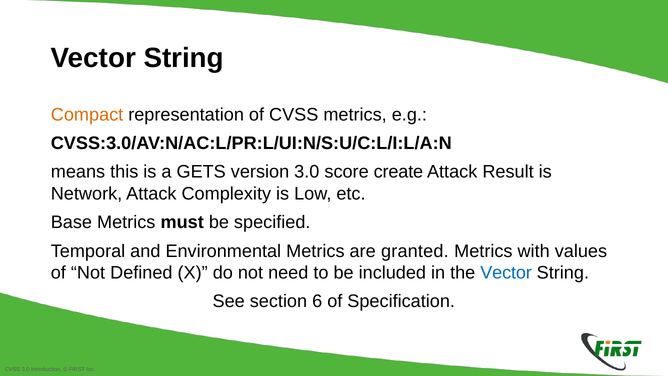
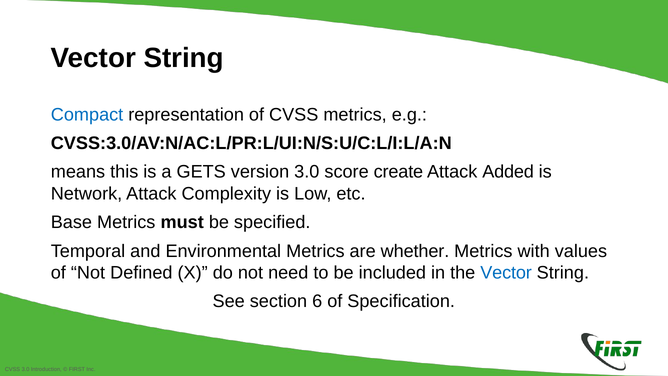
Compact colour: orange -> blue (87, 115)
Result: Result -> Added (508, 172)
granted: granted -> whether (415, 251)
